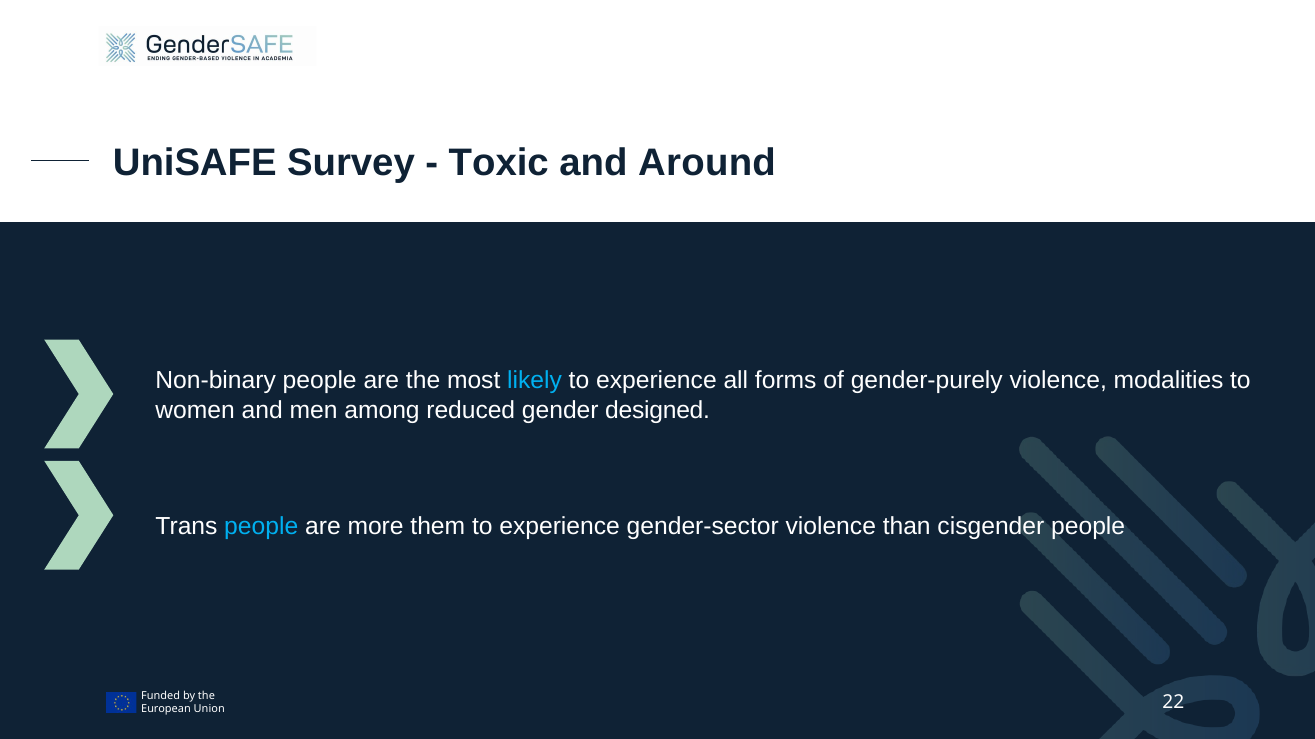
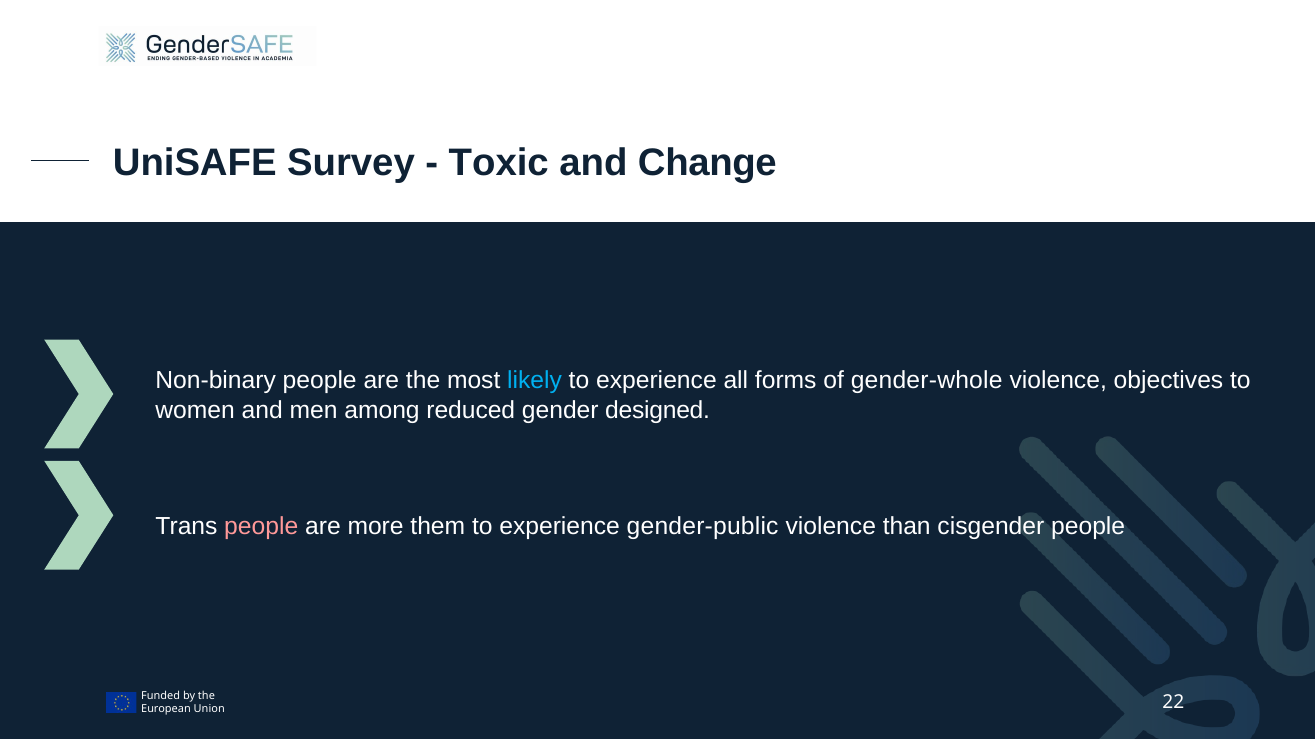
Around: Around -> Change (707, 163)
gender-purely: gender-purely -> gender-whole (927, 381)
modalities: modalities -> objectives (1168, 381)
people colour: light blue -> pink (261, 527)
gender-sector: gender-sector -> gender-public (703, 527)
